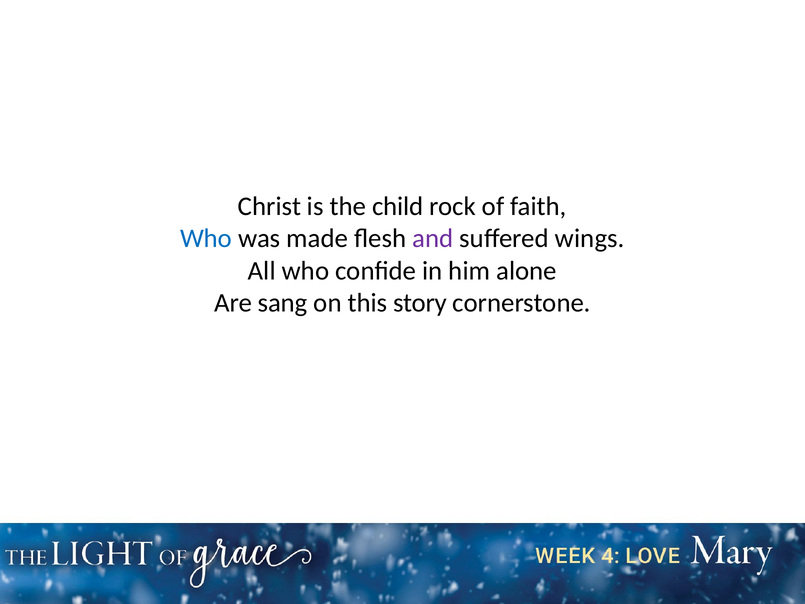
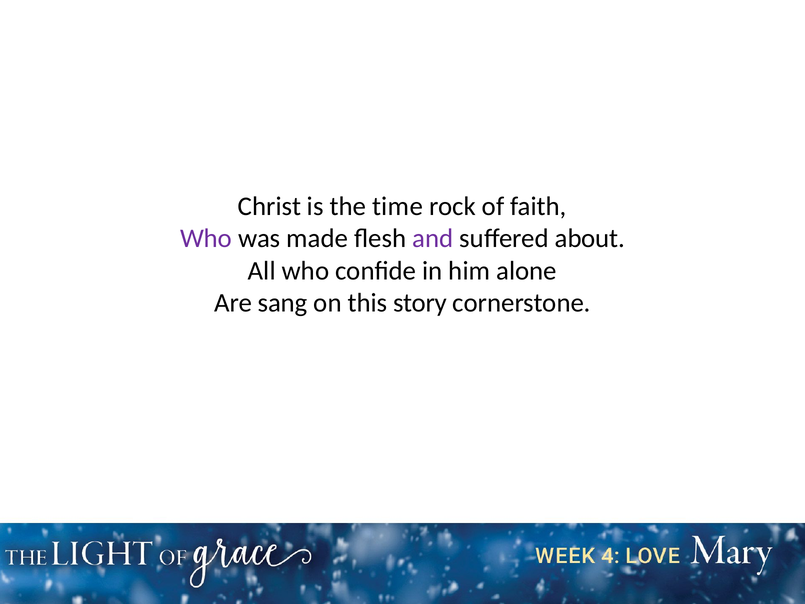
child: child -> time (398, 206)
Who colour: blue -> purple (206, 238)
wings: wings -> about (590, 238)
